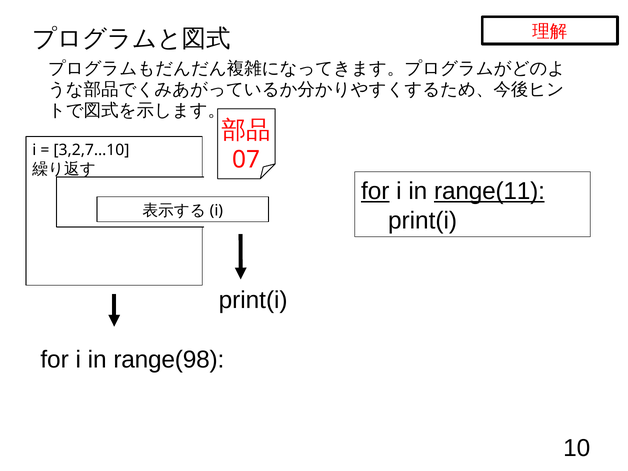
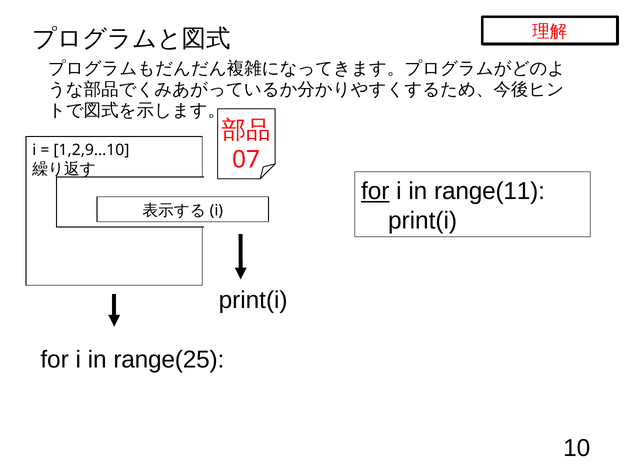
3,2,7…10: 3,2,7…10 -> 1,2,9…10 (91, 150)
range(11 underline: present -> none (490, 191)
range(98: range(98 -> range(25 (169, 360)
